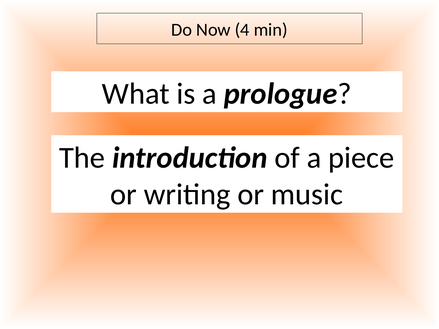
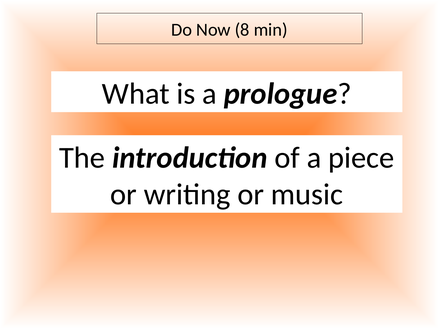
4: 4 -> 8 (242, 30)
